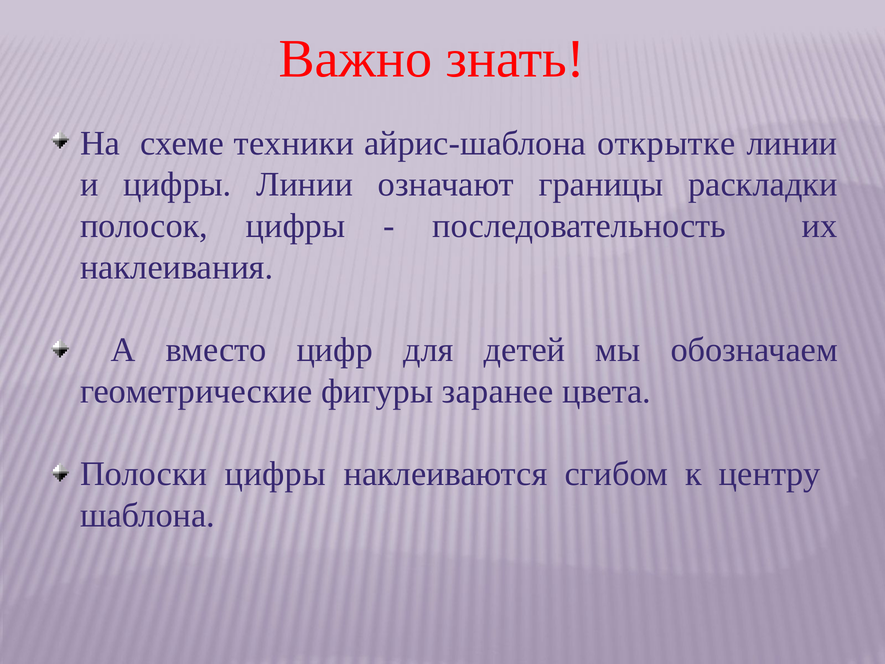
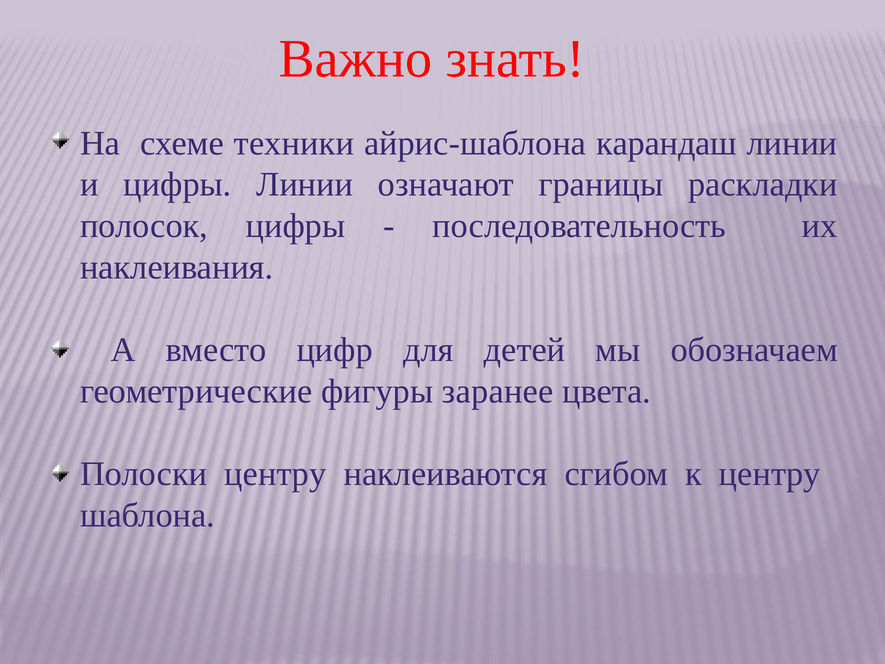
открытке: открытке -> карандаш (667, 143)
Полоски цифры: цифры -> центру (275, 474)
